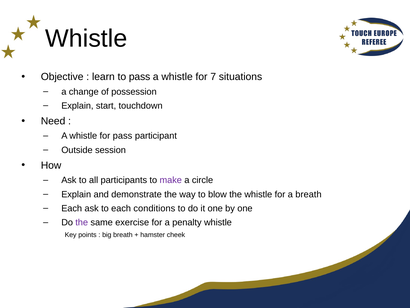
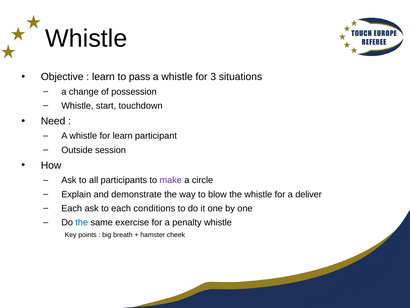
7: 7 -> 3 (213, 77)
Explain: Explain -> Whistle (77, 106)
for pass: pass -> learn (123, 136)
a breath: breath -> deliver (309, 194)
the colour: purple -> blue (82, 222)
